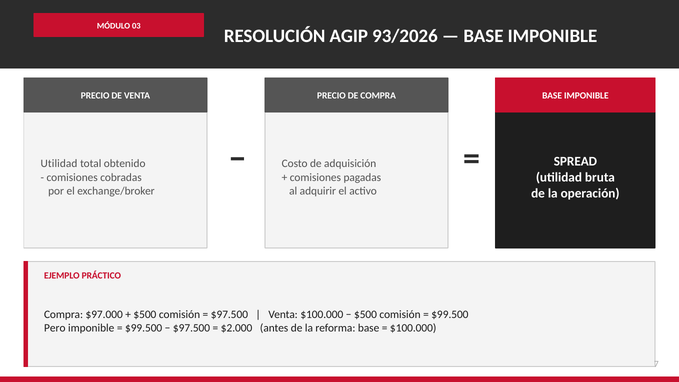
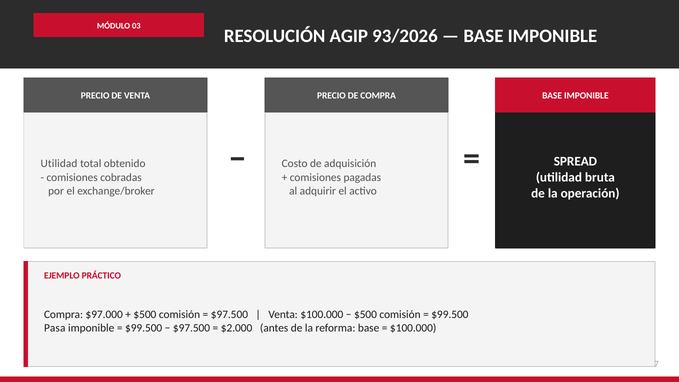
Pero: Pero -> Pasa (55, 328)
